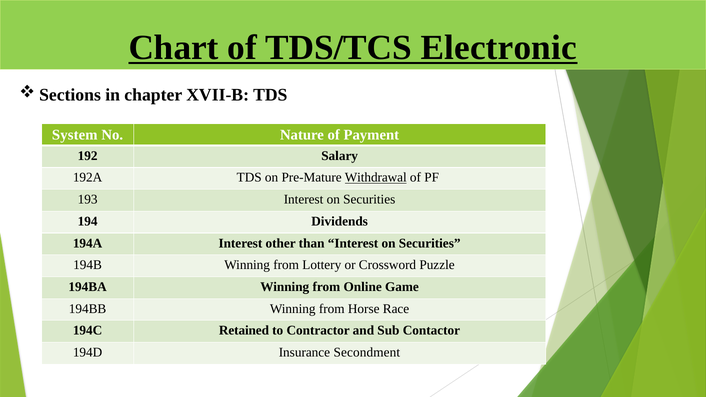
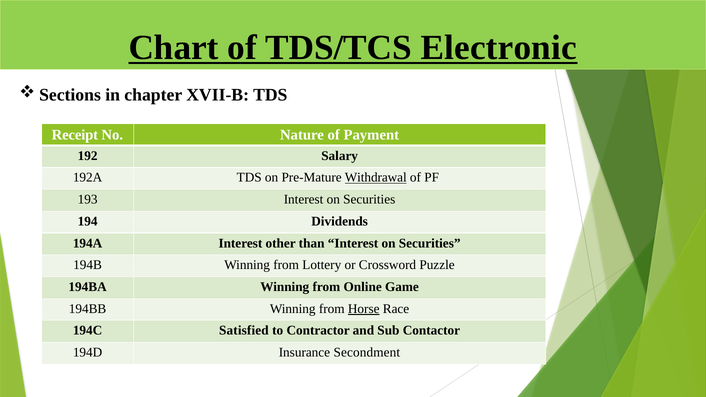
System: System -> Receipt (75, 135)
Horse underline: none -> present (364, 309)
Retained: Retained -> Satisfied (244, 331)
